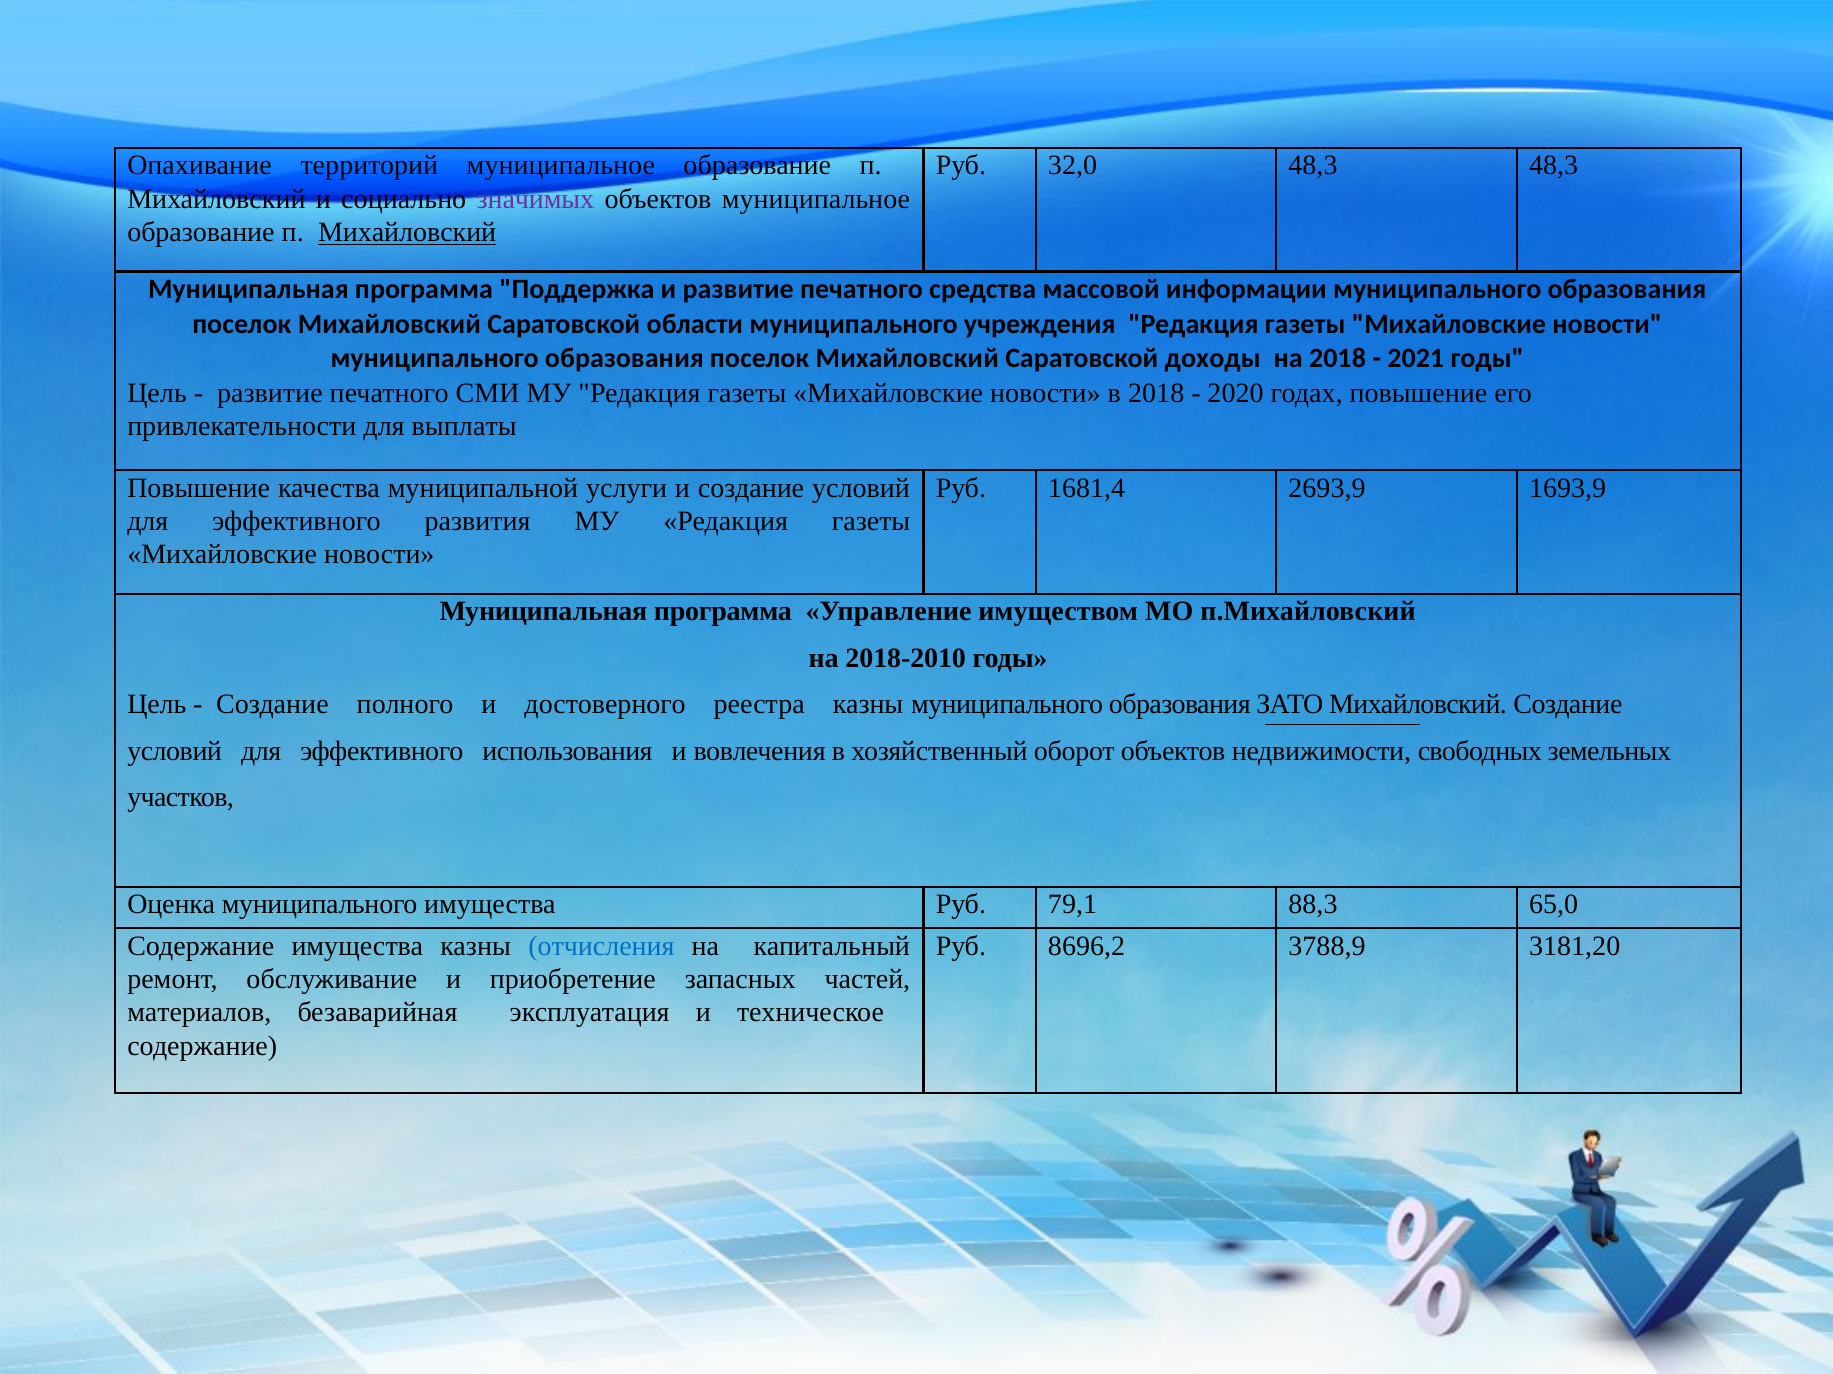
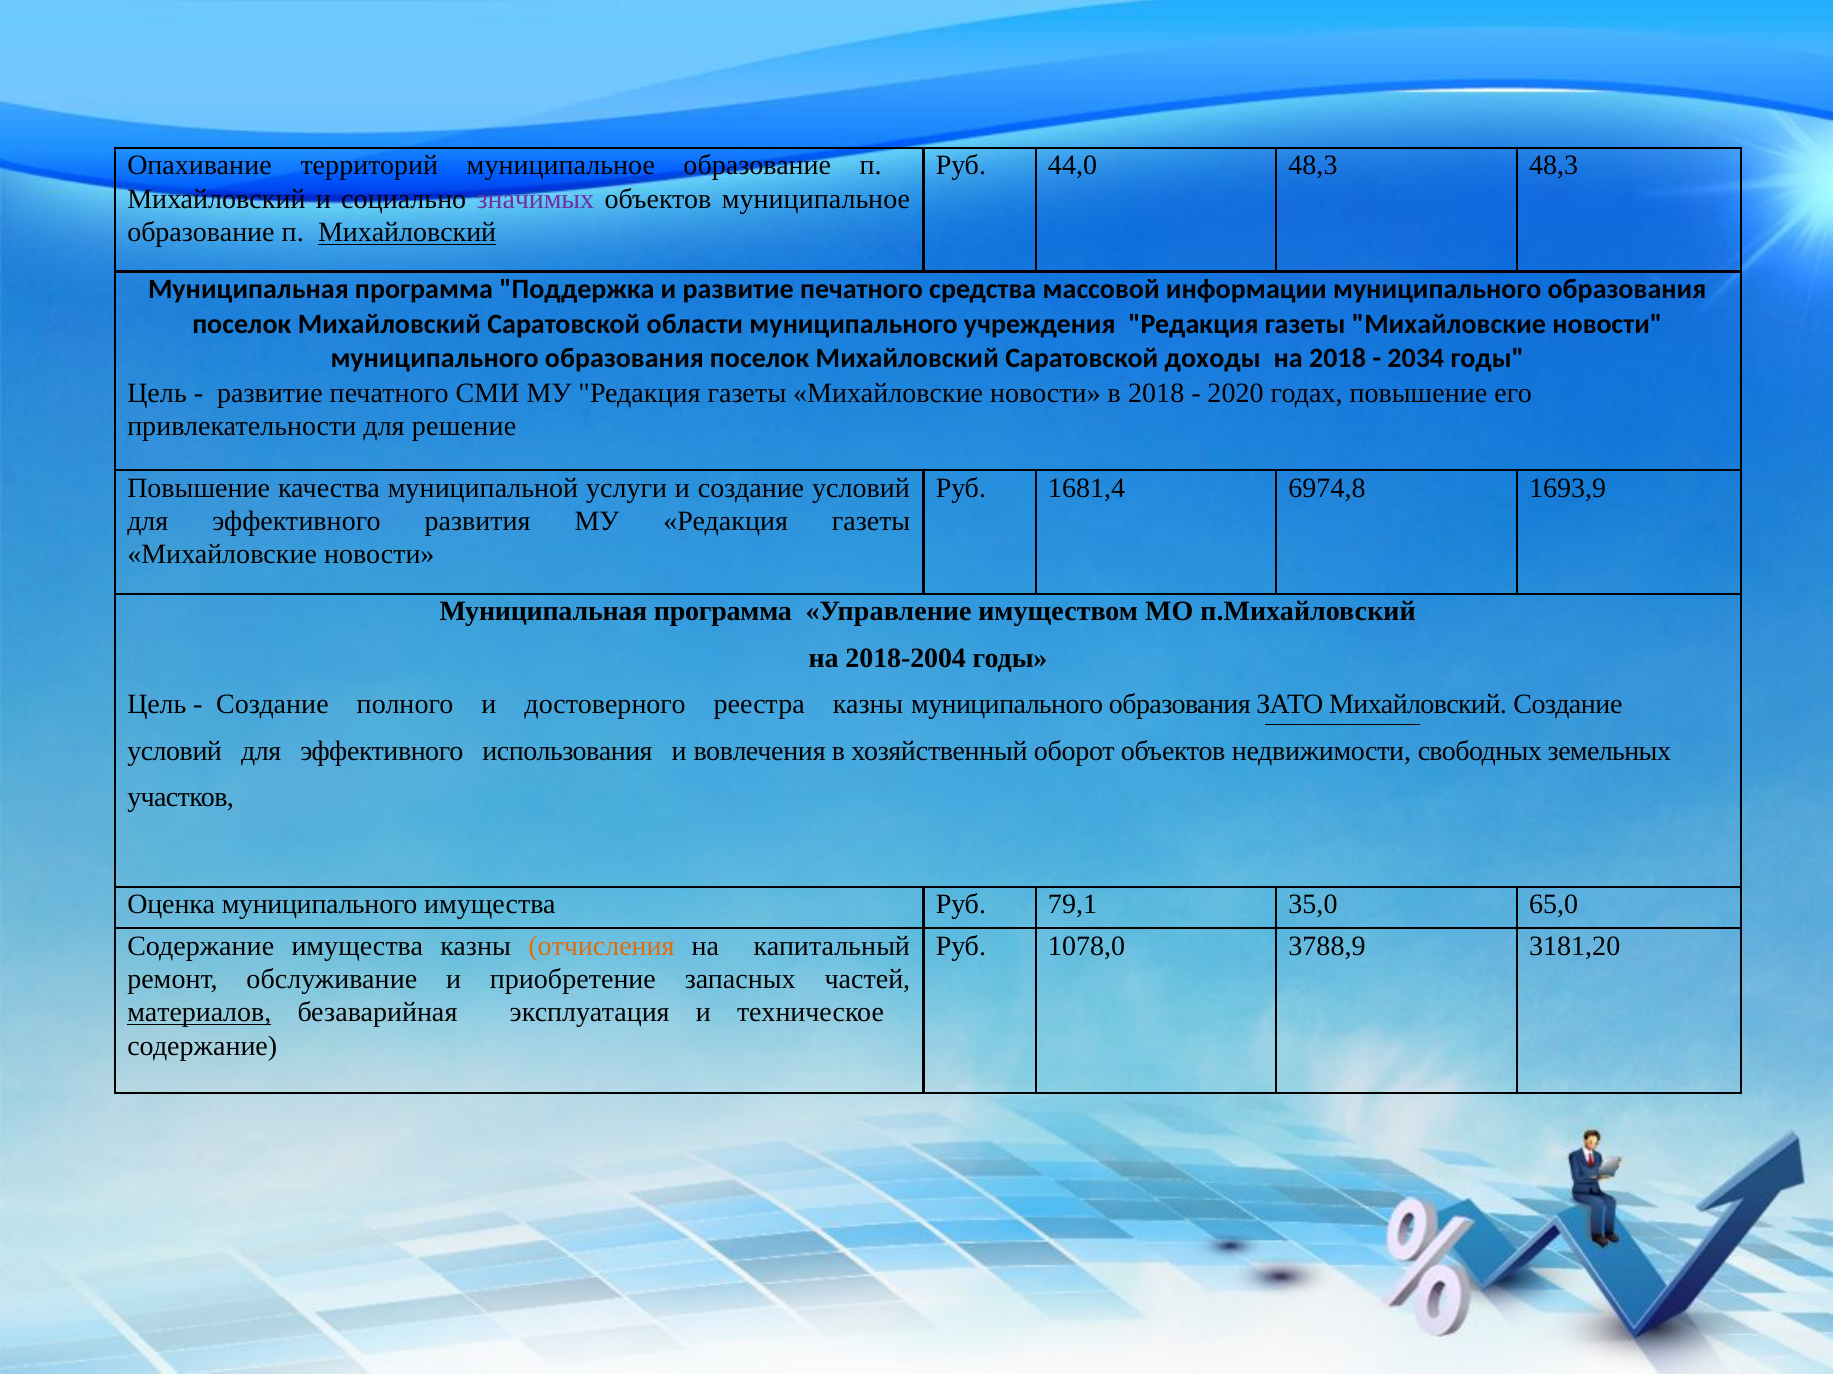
32,0: 32,0 -> 44,0 (1073, 166)
2021: 2021 -> 2034 (1416, 359)
выплаты: выплаты -> решение (464, 427)
2693,9: 2693,9 -> 6974,8 (1327, 488)
2018-2010: 2018-2010 -> 2018-2004 (906, 658)
88,3: 88,3 -> 35,0 (1313, 905)
отчисления colour: blue -> orange (601, 946)
8696,2: 8696,2 -> 1078,0 (1087, 946)
материалов underline: none -> present (199, 1013)
